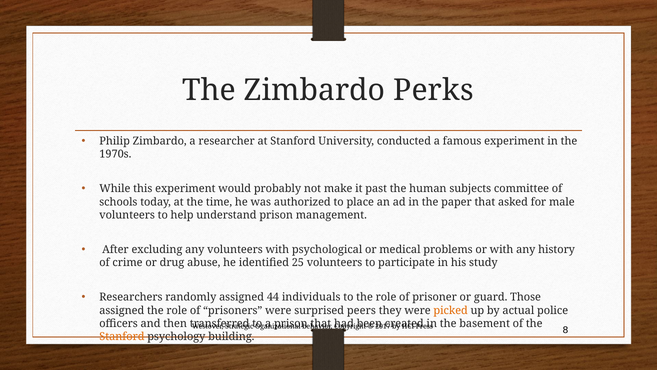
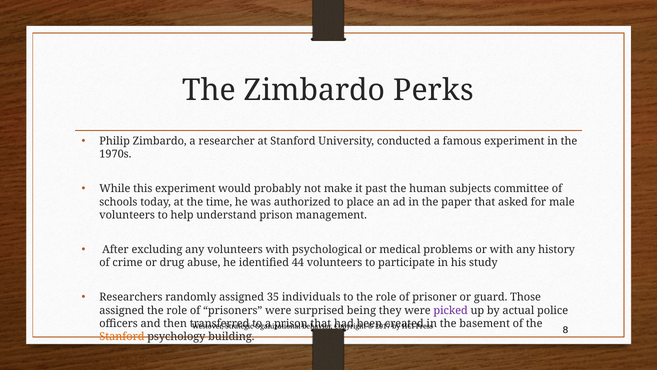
25: 25 -> 44 (298, 262)
44: 44 -> 35 (273, 297)
peers: peers -> being (361, 310)
picked colour: orange -> purple (451, 310)
